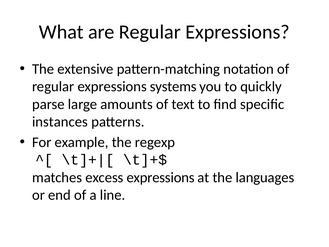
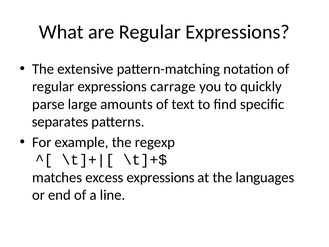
systems: systems -> carrage (173, 87)
instances: instances -> separates (60, 122)
